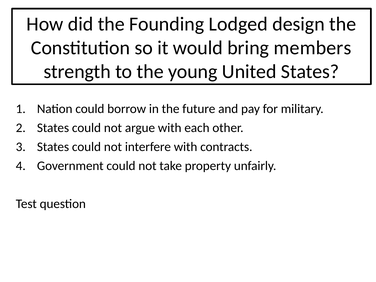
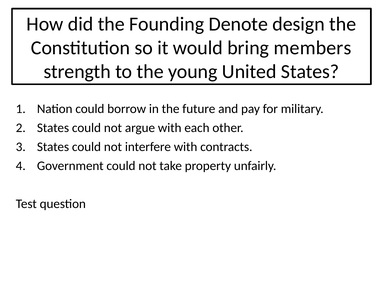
Lodged: Lodged -> Denote (238, 24)
